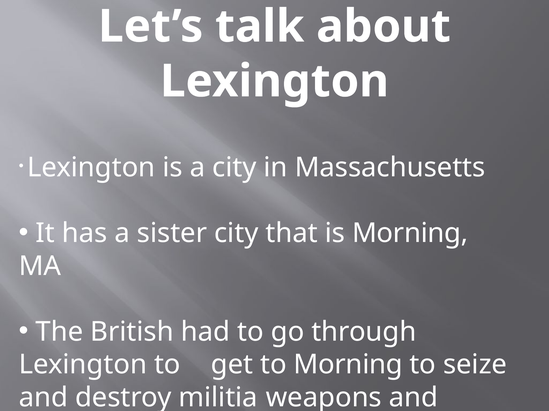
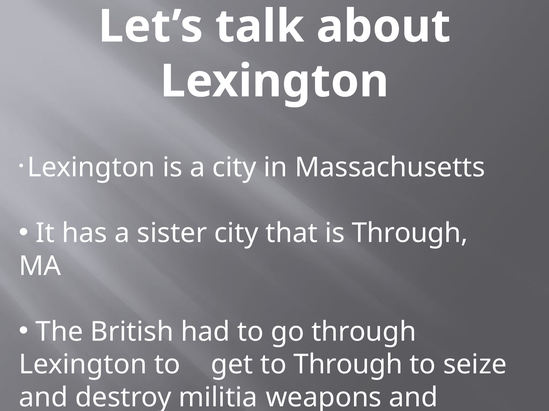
is Morning: Morning -> Through (410, 234)
to Morning: Morning -> Through (348, 365)
